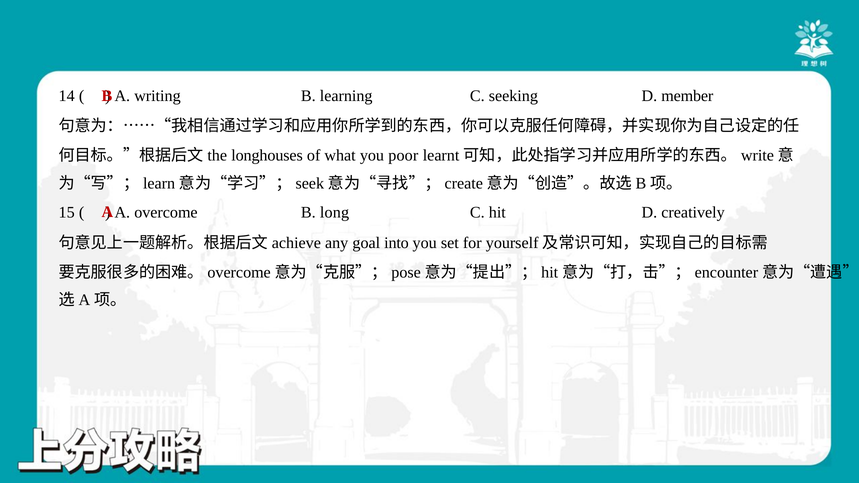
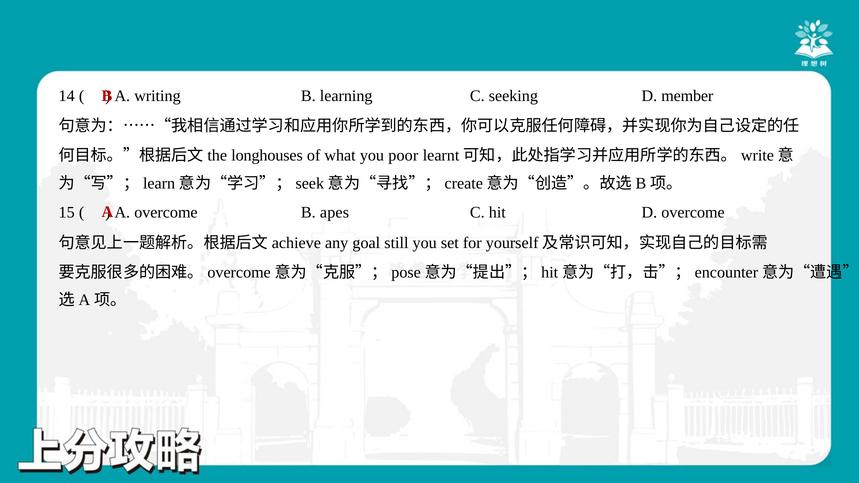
long: long -> apes (335, 212)
D creatively: creatively -> overcome (693, 212)
into: into -> still (396, 243)
